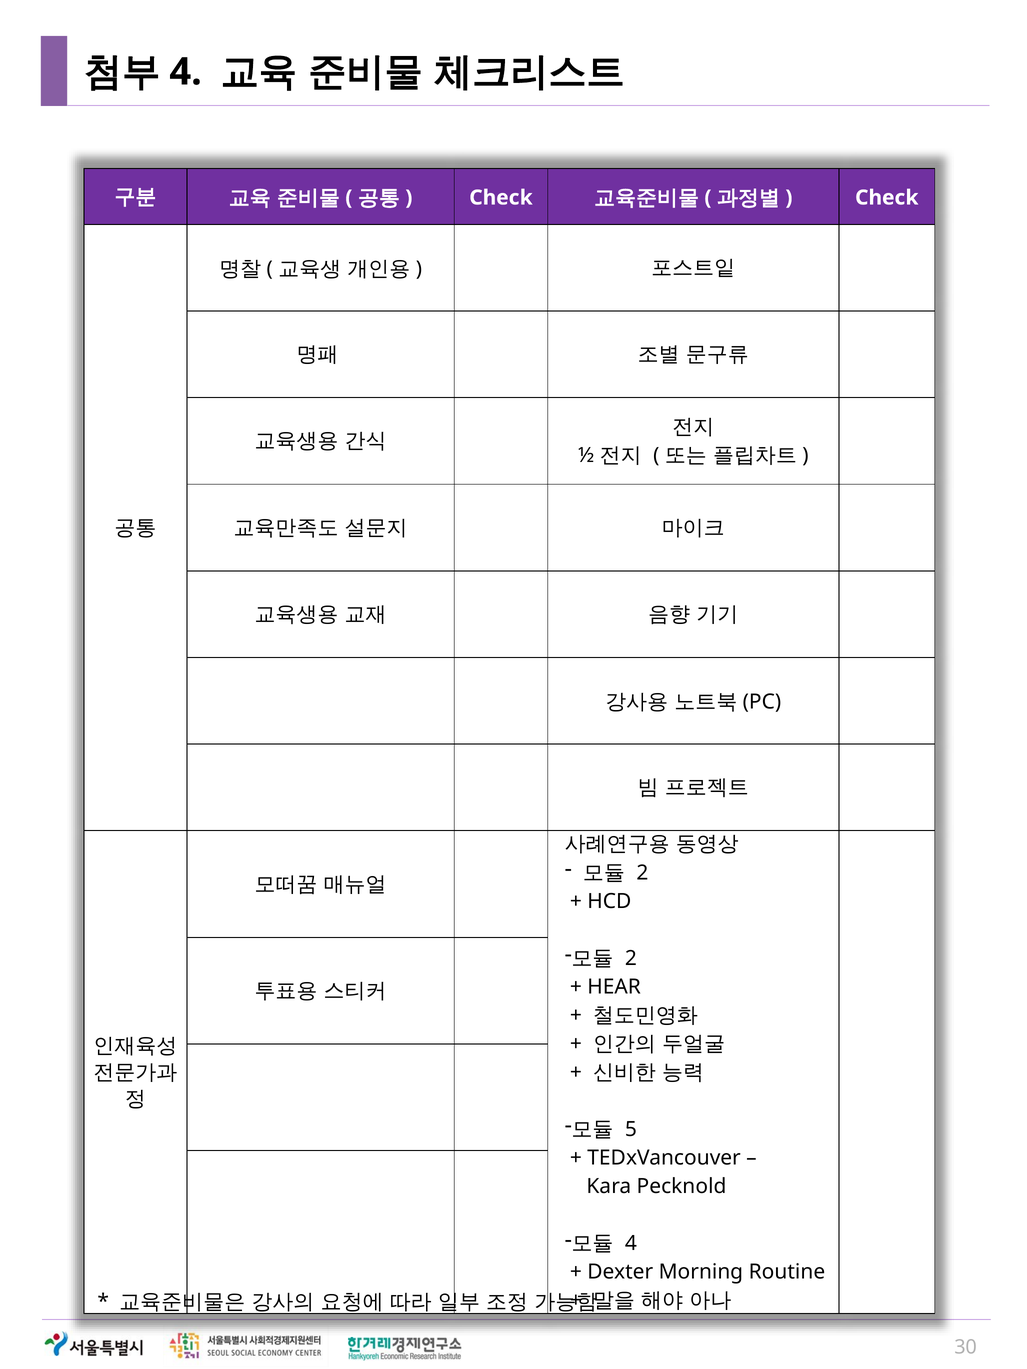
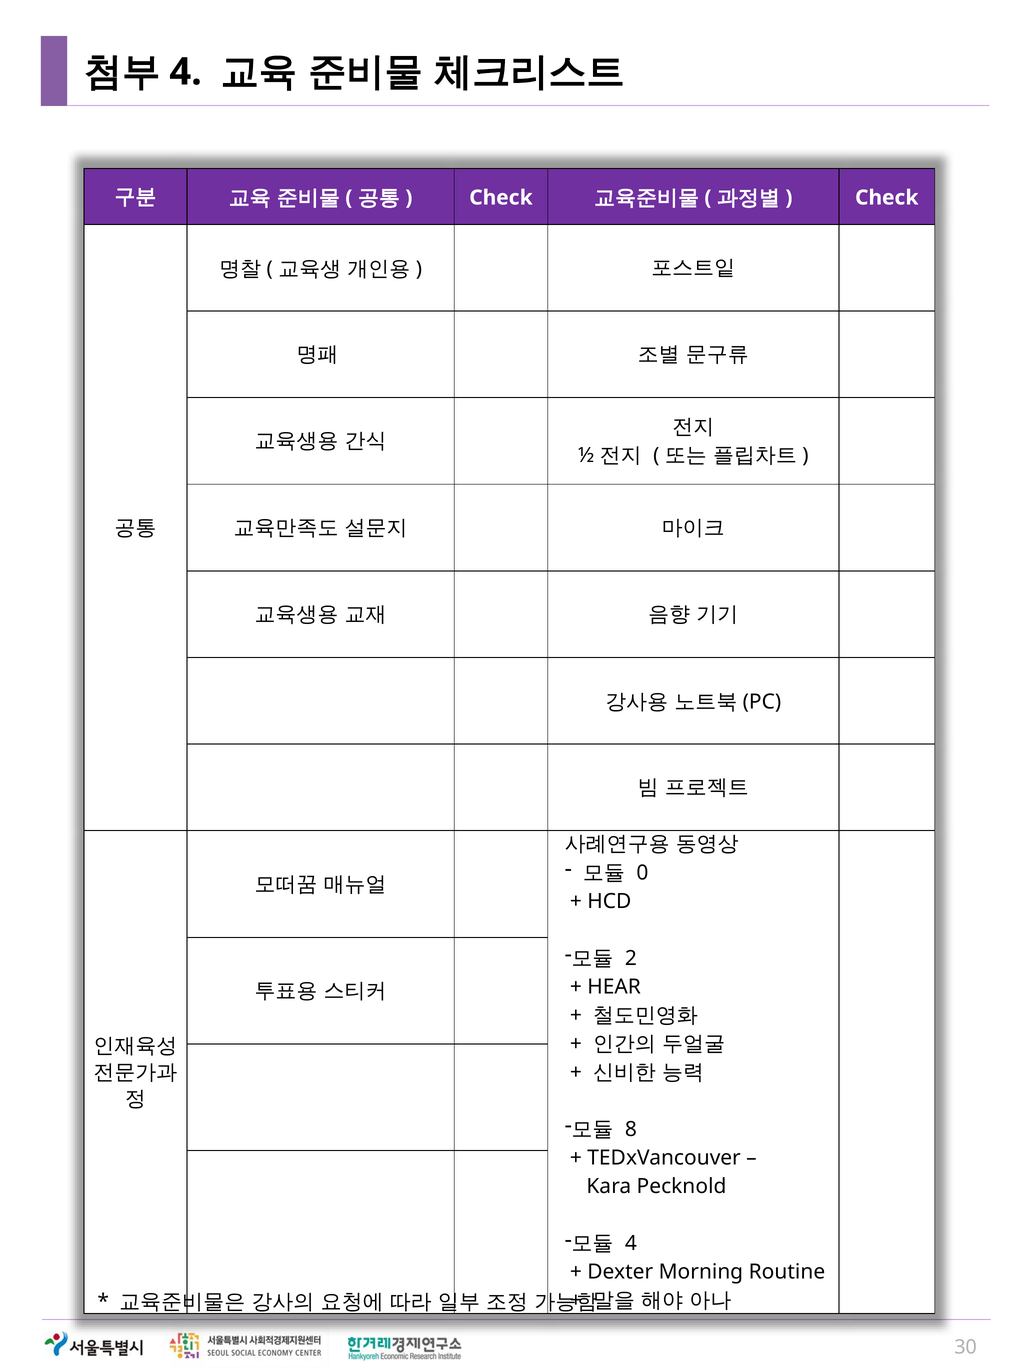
2: 2 -> 0 (642, 873)
5: 5 -> 8 (631, 1129)
